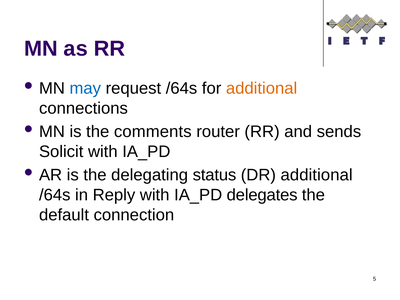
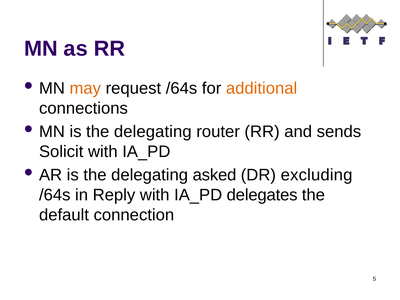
may colour: blue -> orange (85, 88)
MN is the comments: comments -> delegating (153, 132)
status: status -> asked (215, 175)
DR additional: additional -> excluding (317, 175)
